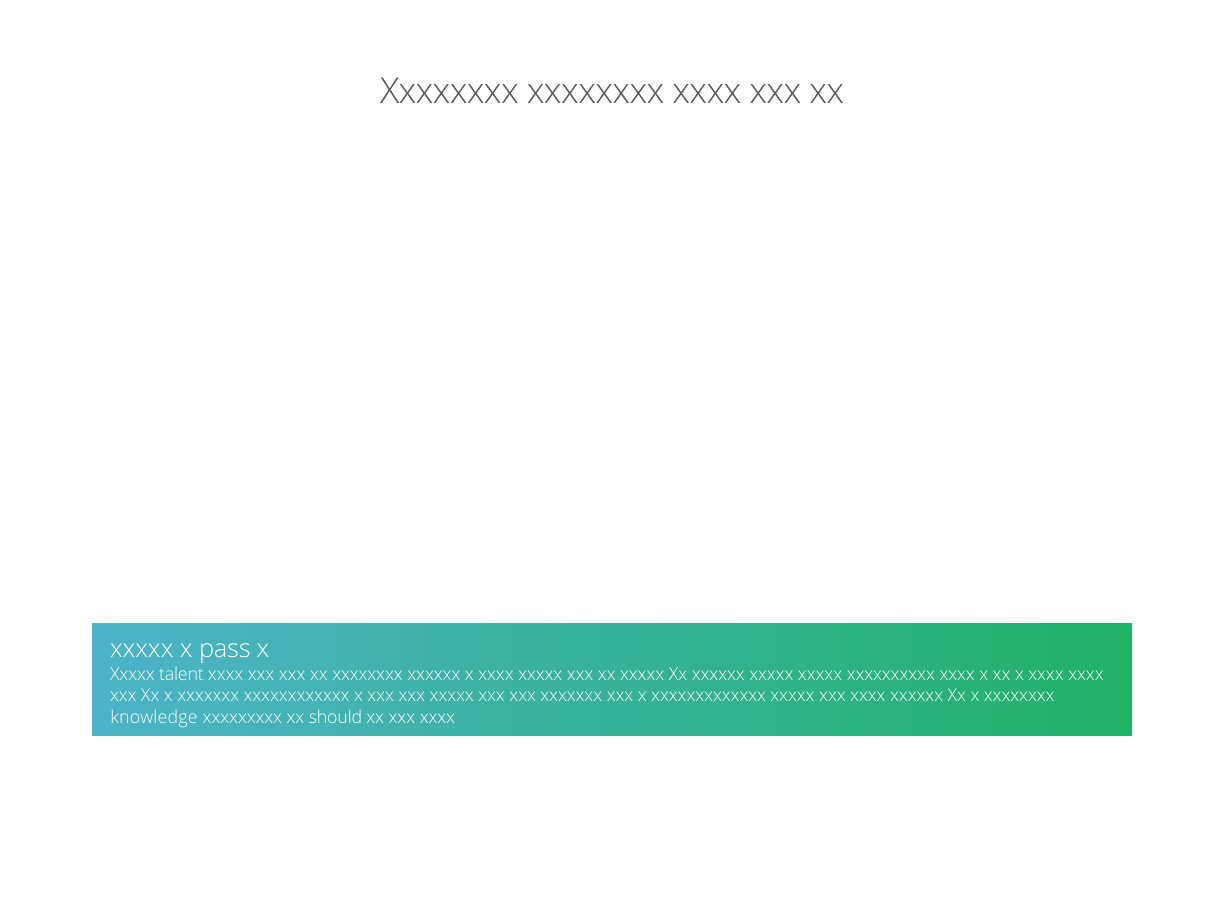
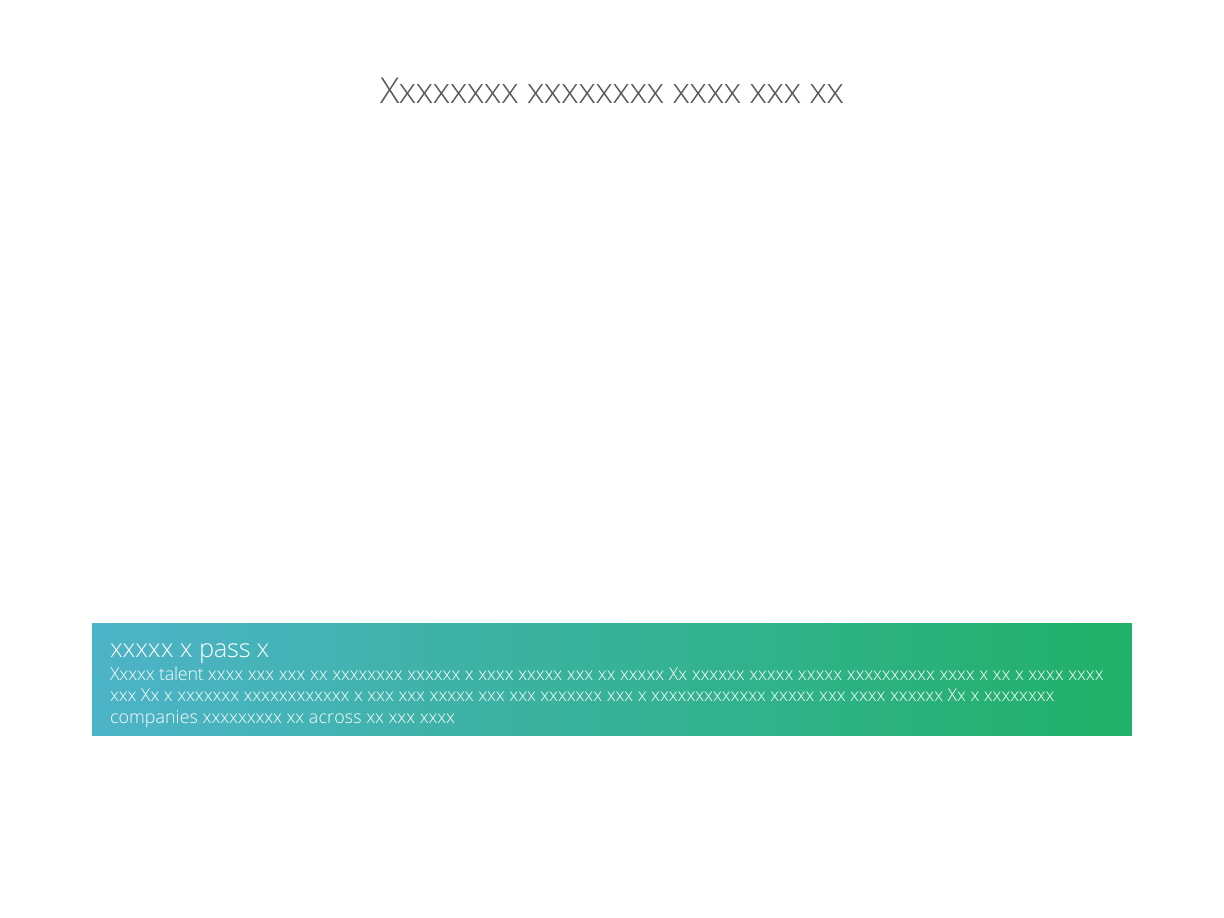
knowledge: knowledge -> companies (154, 717)
should: should -> across (335, 717)
